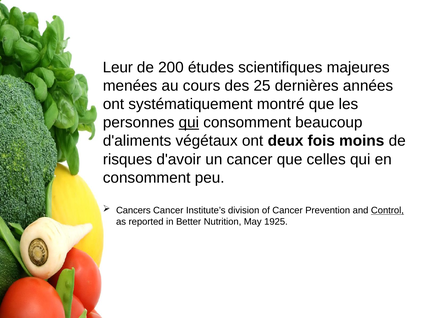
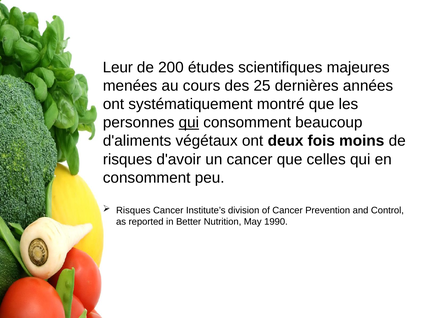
Cancers: Cancers -> Risques (133, 210)
Control underline: present -> none (387, 210)
1925: 1925 -> 1990 (276, 222)
